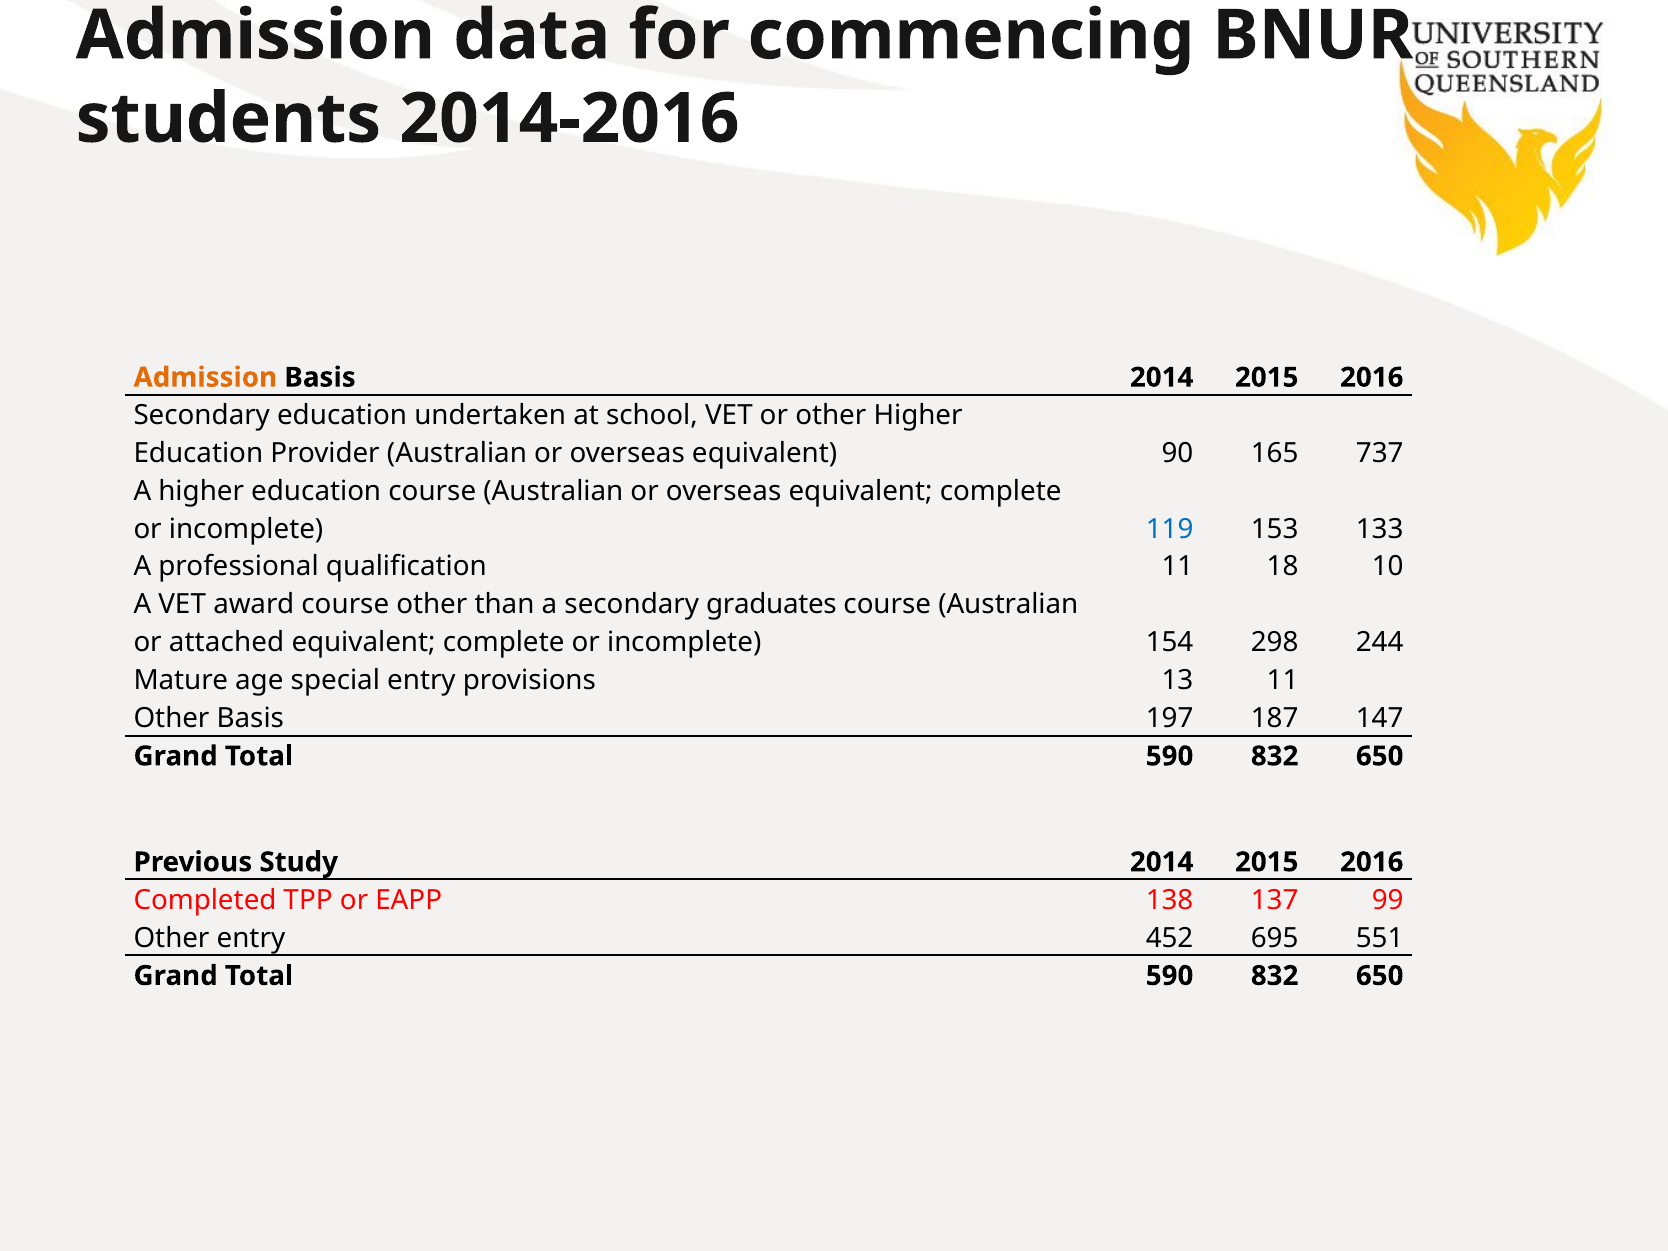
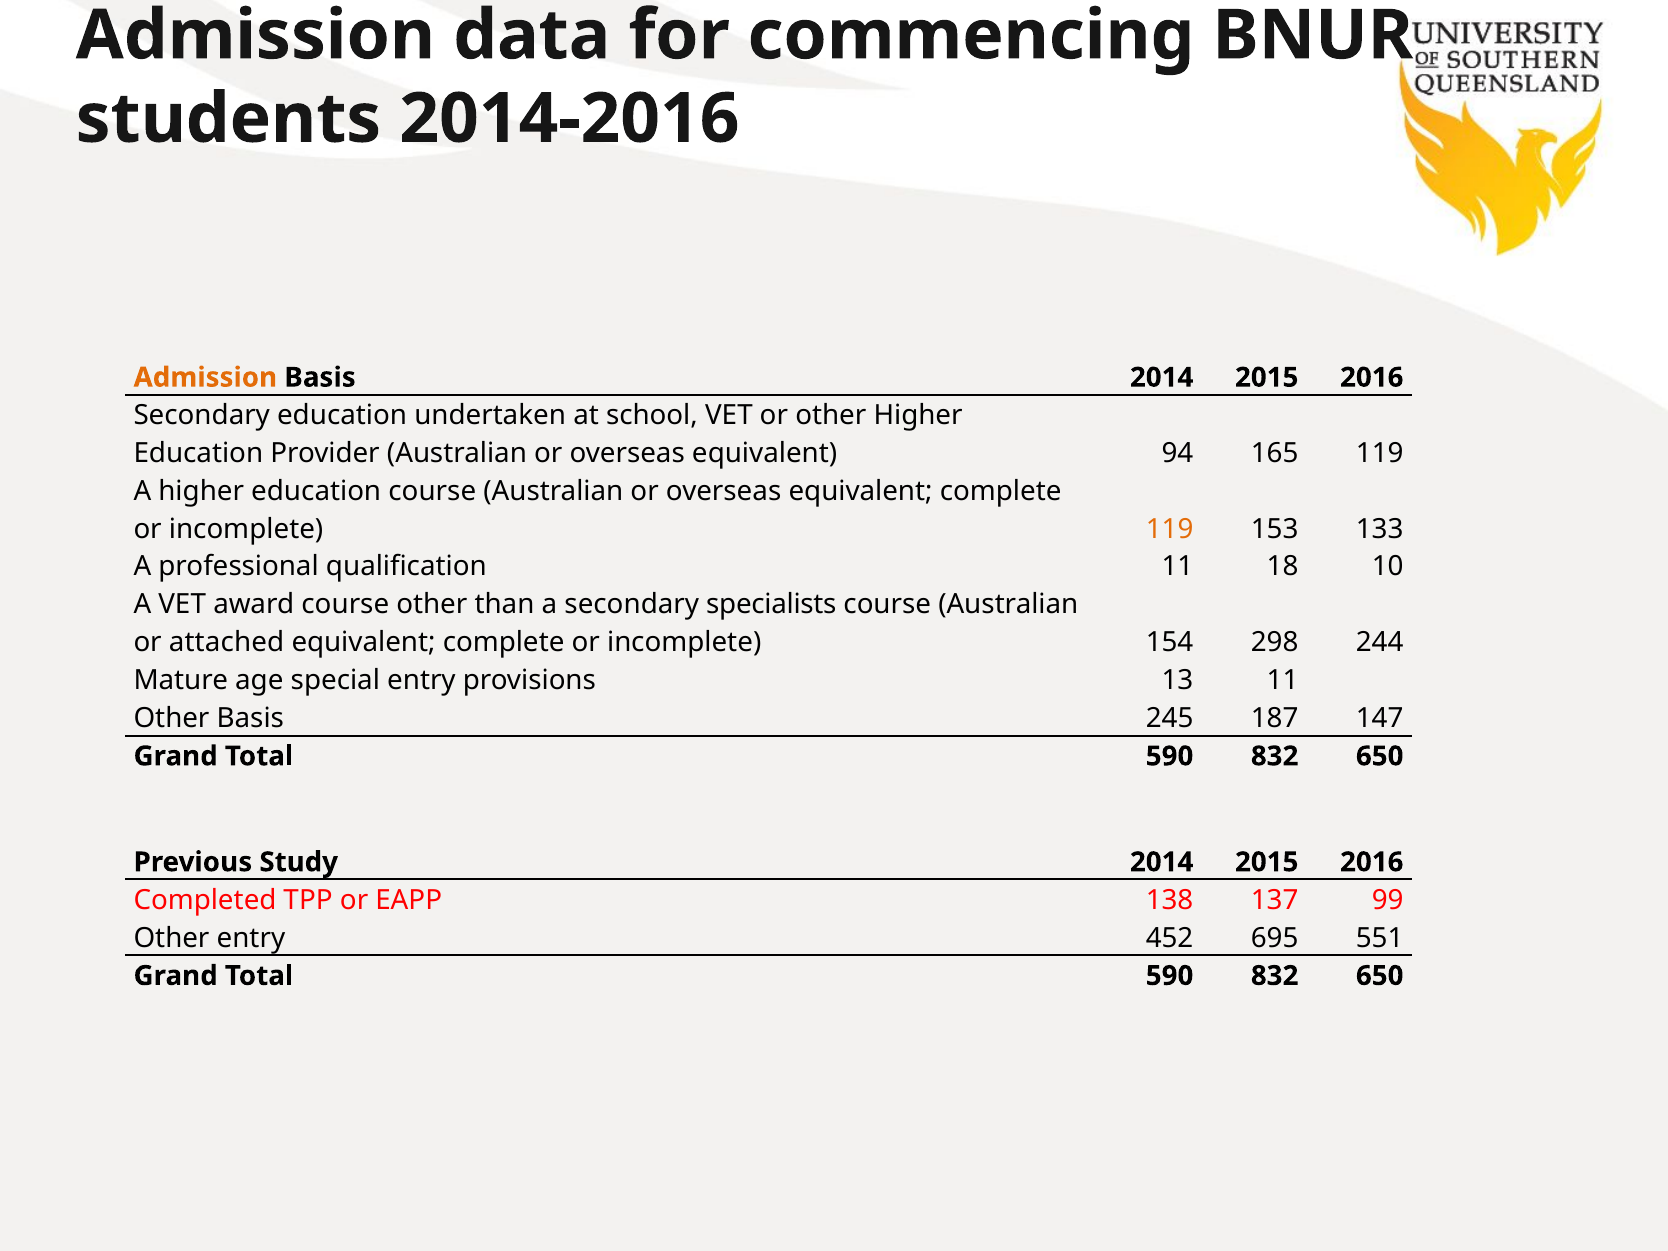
90: 90 -> 94 (1177, 453)
165 737: 737 -> 119 (1380, 453)
119 colour: blue -> orange (1170, 529)
graduates: graduates -> specialists (771, 605)
197: 197 -> 245 (1170, 718)
